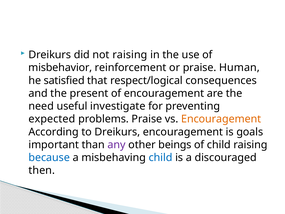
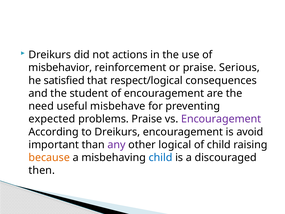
not raising: raising -> actions (130, 55)
Human: Human -> Serious (239, 68)
present: present -> student (89, 93)
investigate: investigate -> misbehave (118, 106)
Encouragement colour: orange -> purple (221, 119)
goals: goals -> avoid (250, 132)
beings: beings -> logical (175, 145)
because colour: blue -> orange (49, 157)
